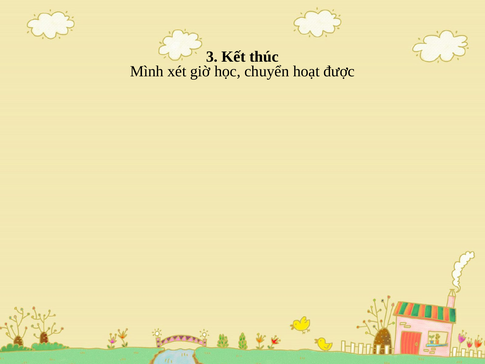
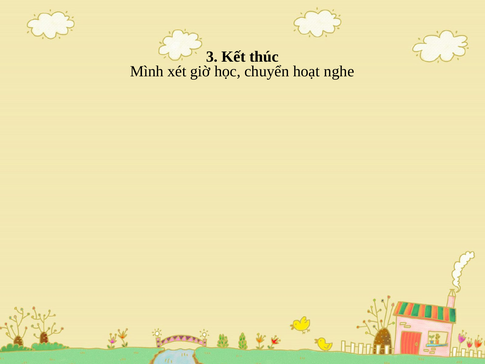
được: được -> nghe (339, 71)
